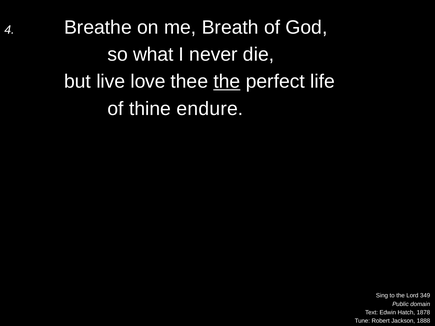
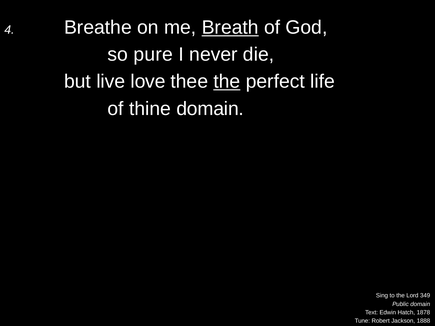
Breath underline: none -> present (230, 28)
what: what -> pure (153, 55)
thine endure: endure -> domain (210, 109)
